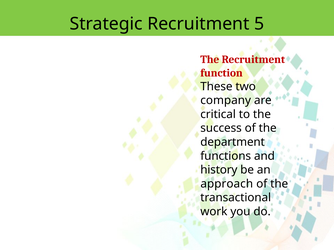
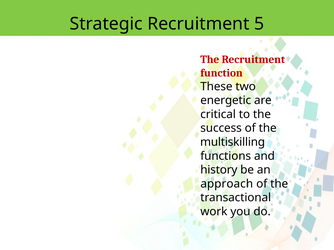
company: company -> energetic (226, 101)
department: department -> multiskilling (233, 142)
